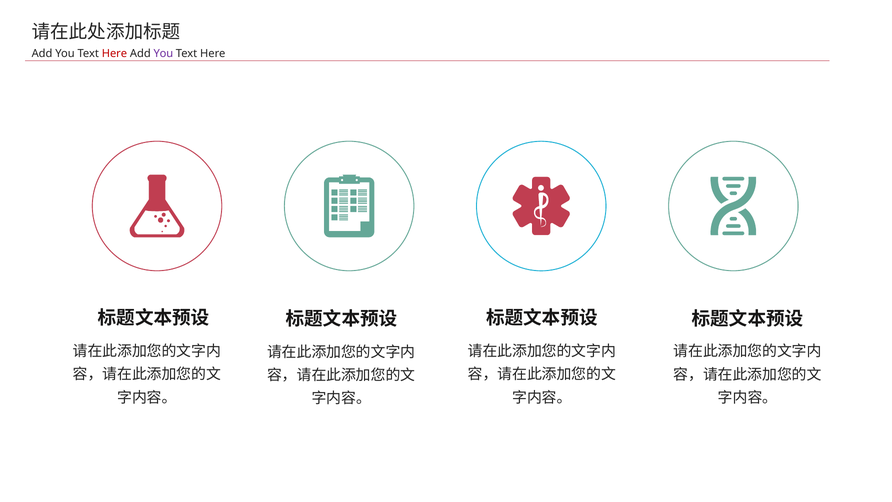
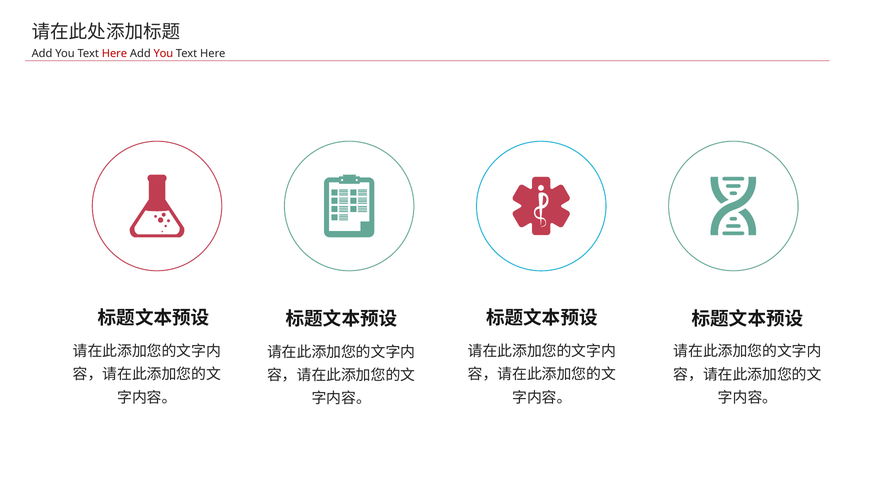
You colour: purple -> red (163, 53)
